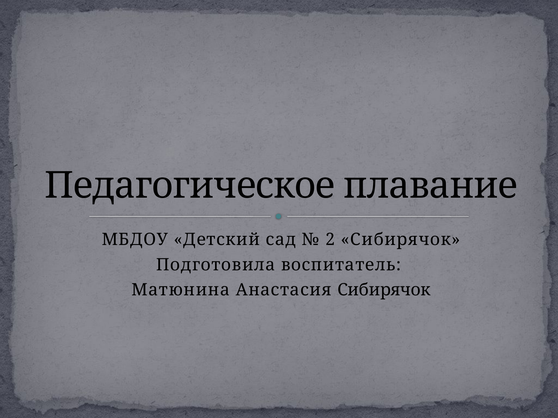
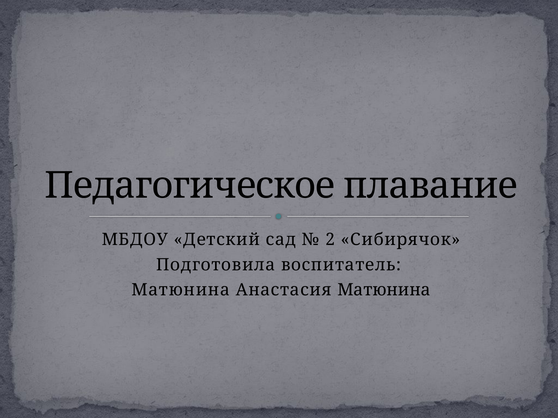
Анастасия Сибирячок: Сибирячок -> Матюнина (384, 290)
